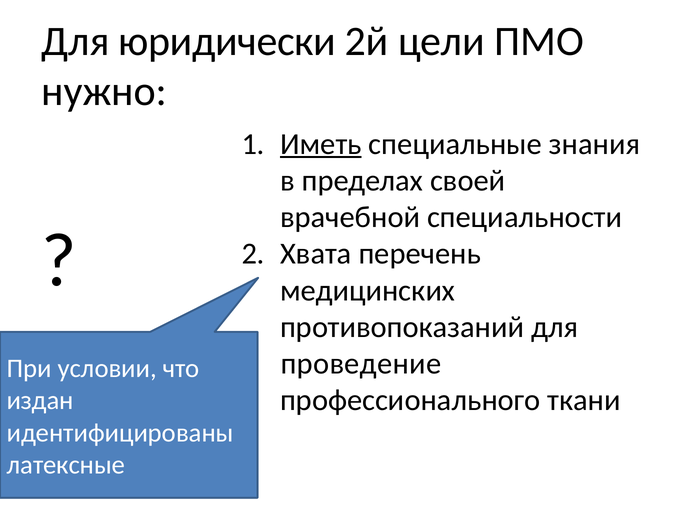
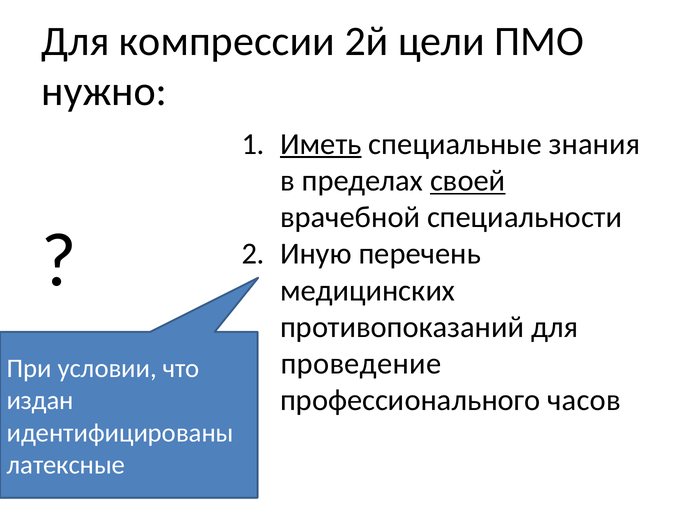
юридически: юридически -> компрессии (227, 41)
своей underline: none -> present (468, 181)
Хвата: Хвата -> Иную (316, 254)
ткани: ткани -> часов (584, 401)
